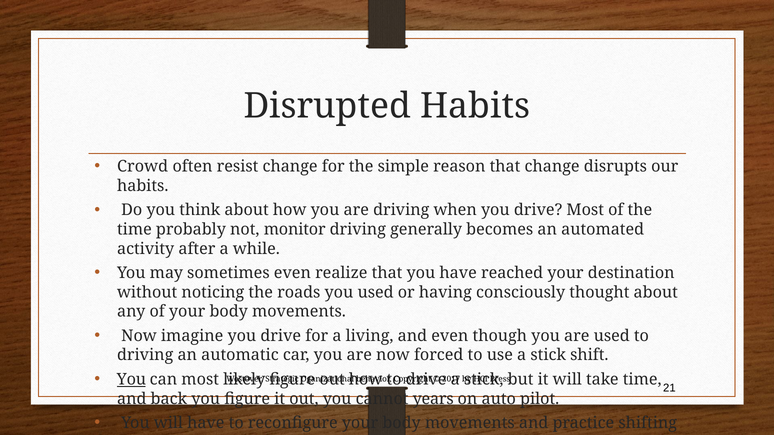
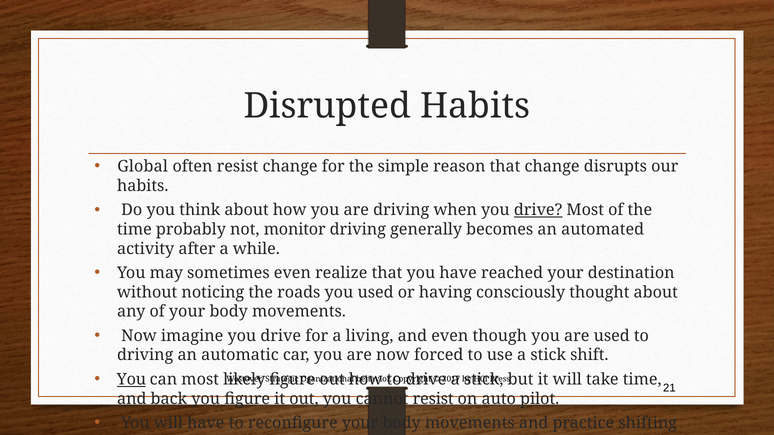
Crowd: Crowd -> Global (143, 167)
drive underline: none -> present (538, 210)
cannot years: years -> resist (433, 399)
